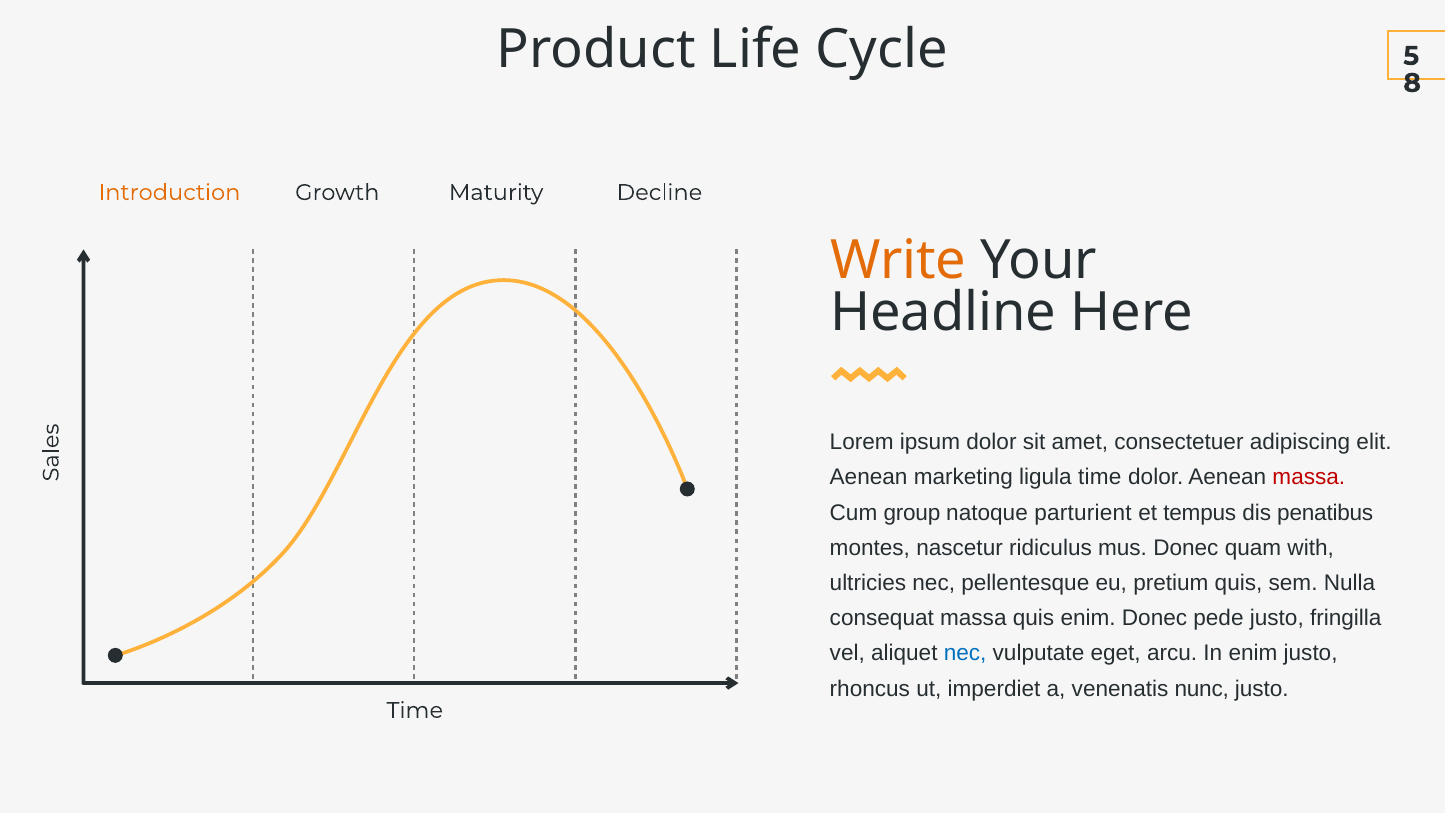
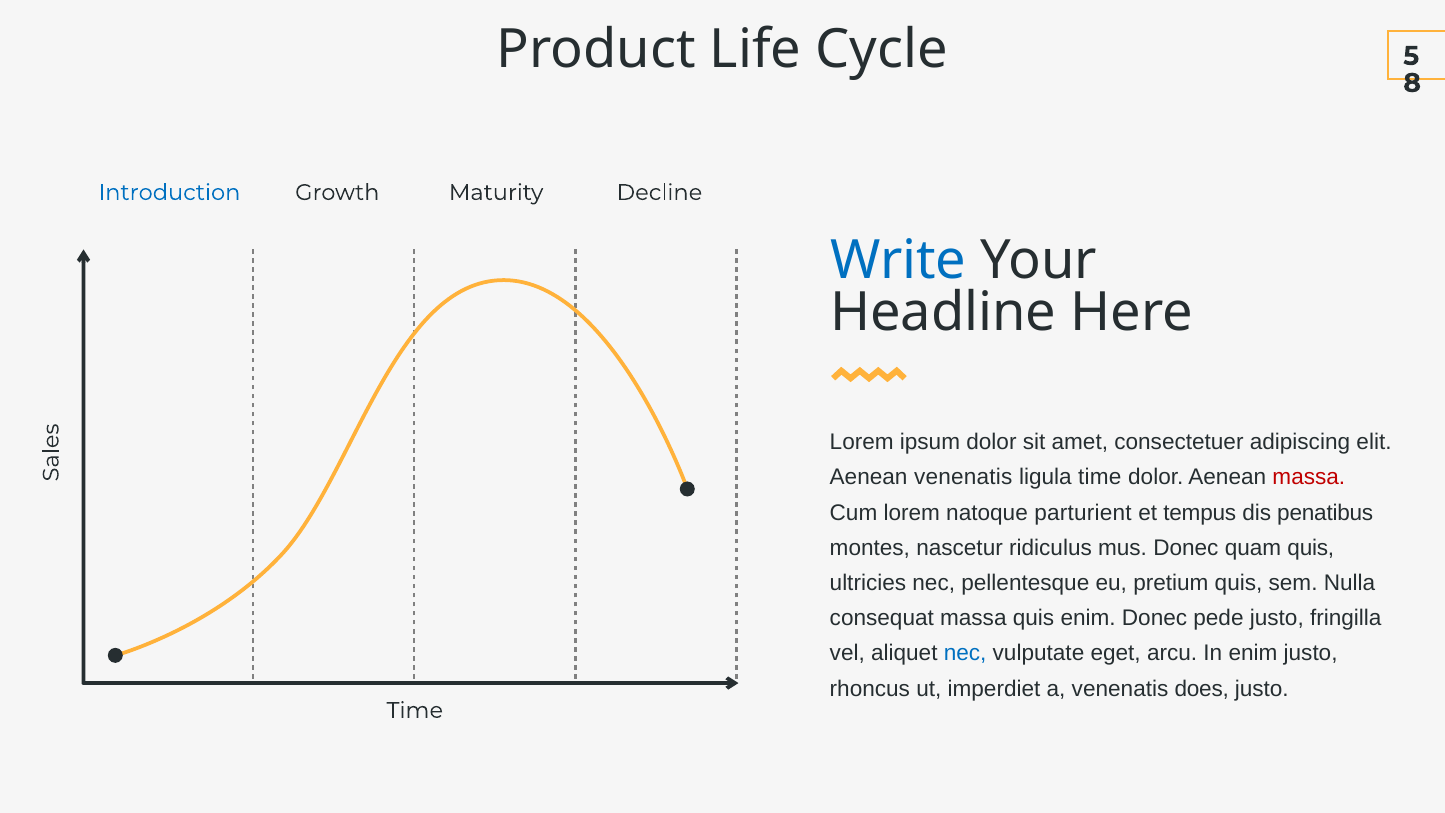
Introduction colour: orange -> blue (169, 192)
Write colour: orange -> blue (898, 261)
Aenean marketing: marketing -> venenatis (963, 477)
Cum group: group -> lorem (912, 512)
quam with: with -> quis (1311, 548)
nunc: nunc -> does (1202, 689)
